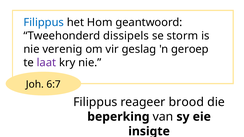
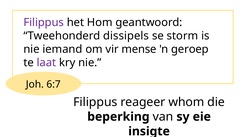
Filippus colour: blue -> purple (44, 23)
verenig: verenig -> iemand (62, 49)
geslag: geslag -> mense (139, 49)
brood: brood -> whom (186, 102)
